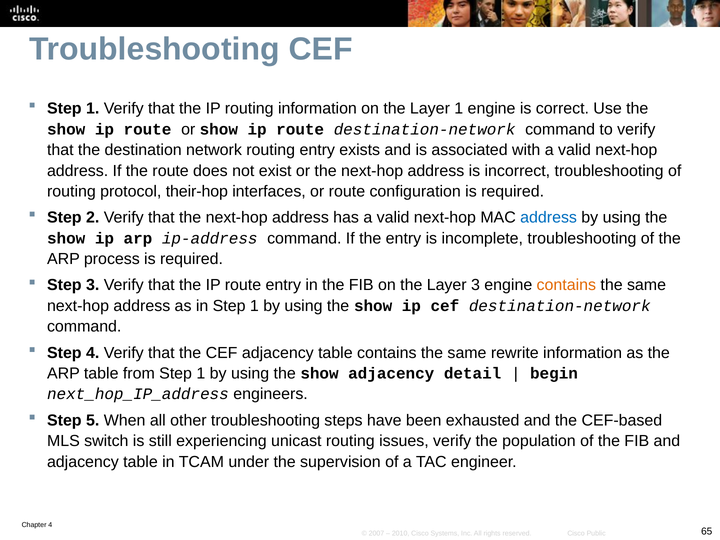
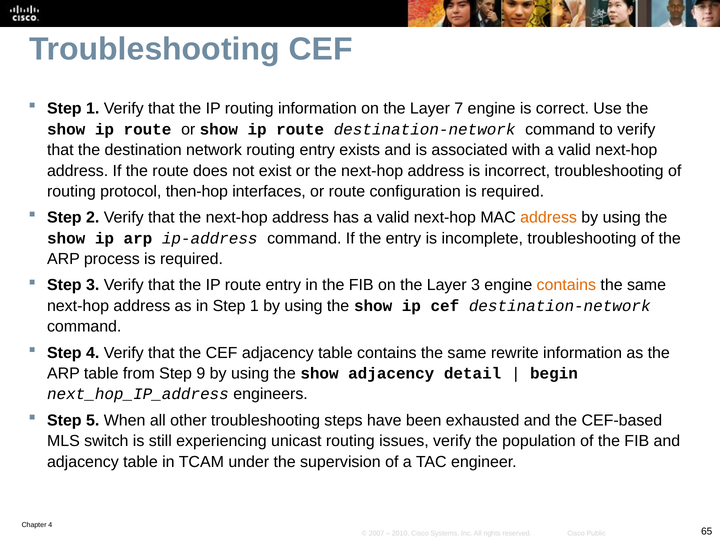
Layer 1: 1 -> 7 (459, 109)
their-hop: their-hop -> then-hop (197, 192)
address colour: blue -> orange (549, 218)
from Step 1: 1 -> 9 (201, 373)
